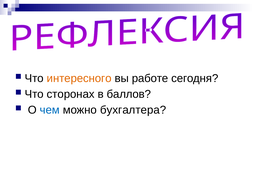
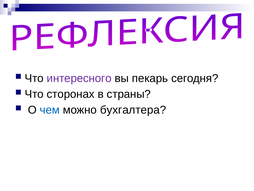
интересного colour: orange -> purple (79, 78)
работе: работе -> пекарь (150, 78)
баллов: баллов -> страны (129, 94)
